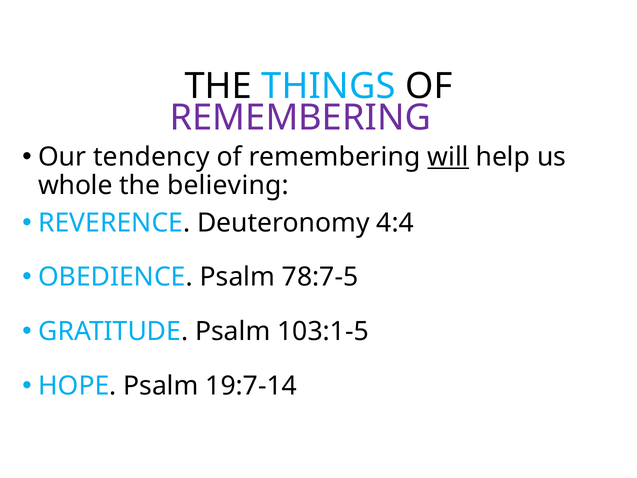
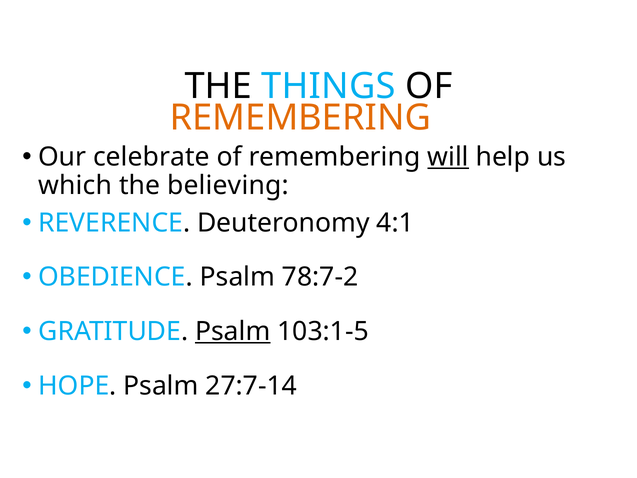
REMEMBERING colour: purple -> orange (300, 118)
tendency: tendency -> celebrate (151, 157)
whole: whole -> which (75, 185)
4:4: 4:4 -> 4:1 (395, 223)
78:7-5: 78:7-5 -> 78:7-2 (320, 277)
Psalm underline: none -> present (233, 331)
19:7-14: 19:7-14 -> 27:7-14 (251, 386)
